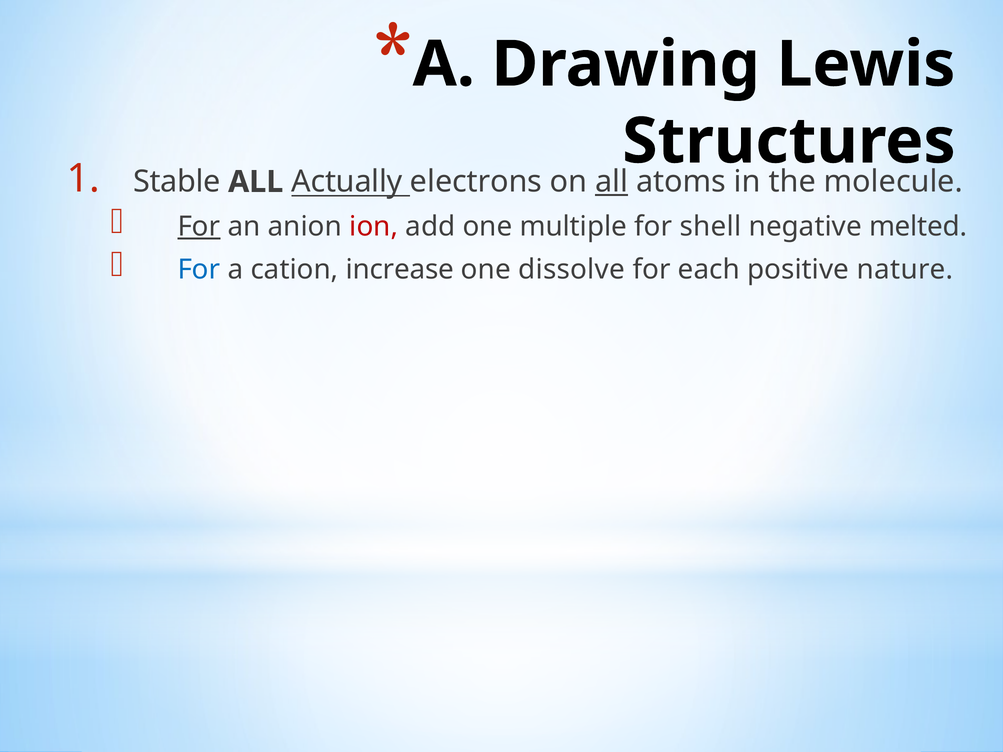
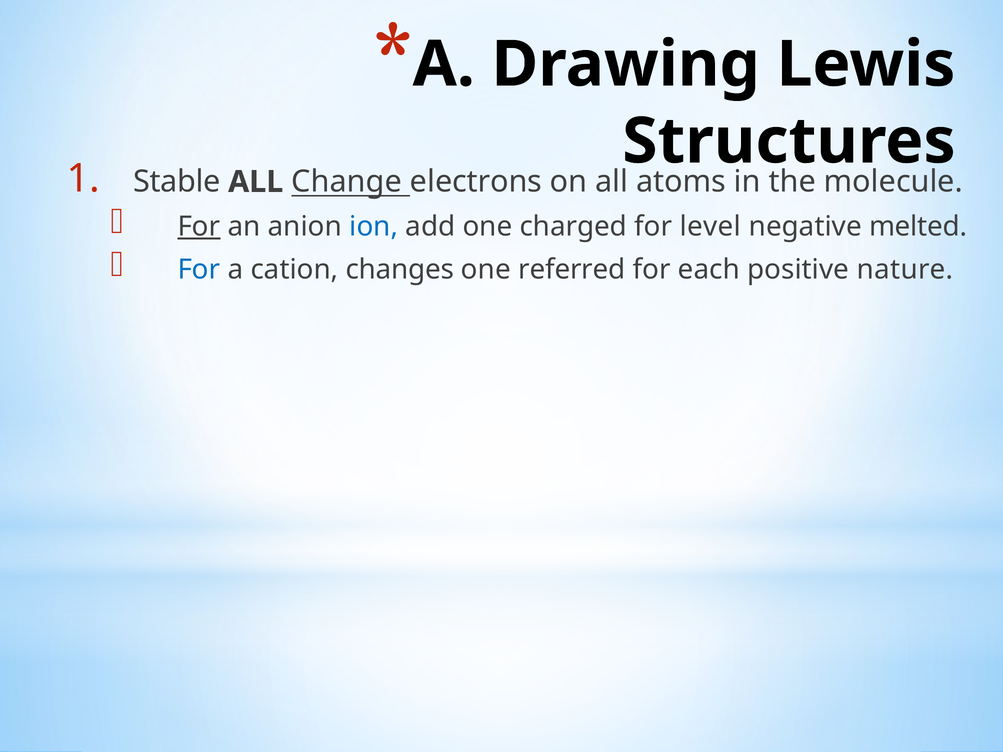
Actually: Actually -> Change (347, 182)
all underline: present -> none (612, 182)
ion colour: red -> blue (374, 227)
multiple: multiple -> charged (573, 227)
shell: shell -> level (710, 227)
increase: increase -> changes (400, 270)
dissolve: dissolve -> referred (572, 270)
